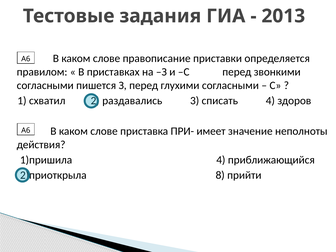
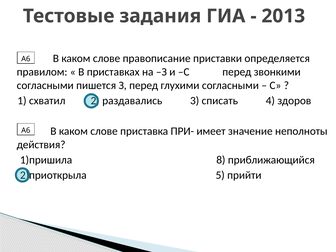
1)пришила 4: 4 -> 8 (221, 160)
8: 8 -> 5 (220, 175)
